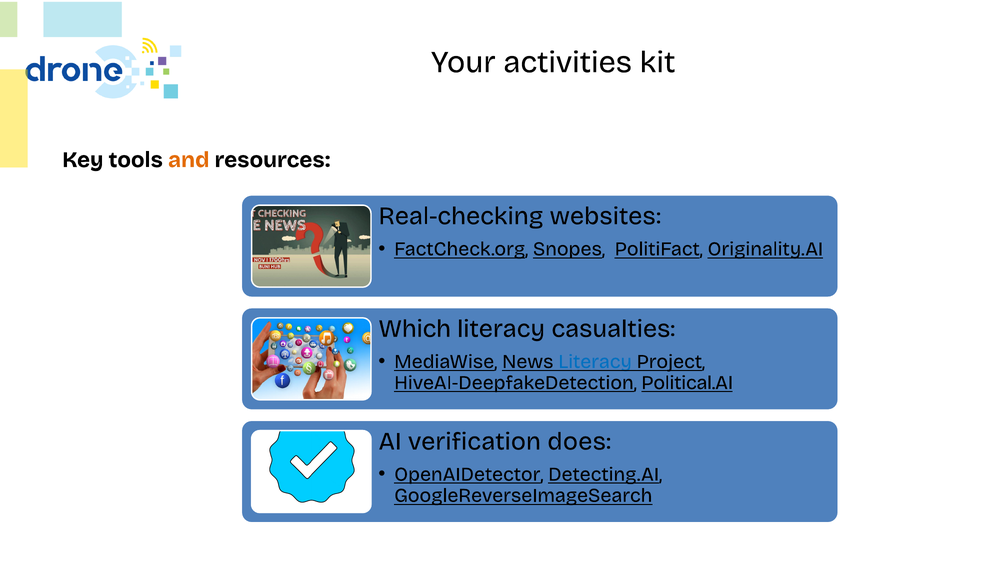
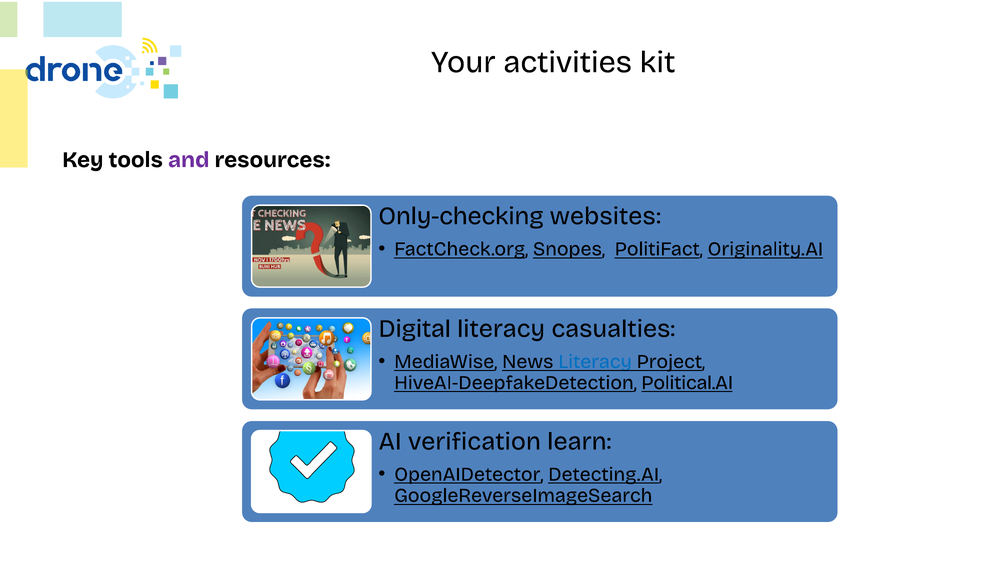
and colour: orange -> purple (189, 160)
Real-checking: Real-checking -> Only-checking (461, 216)
Which: Which -> Digital (415, 329)
does: does -> learn (579, 442)
